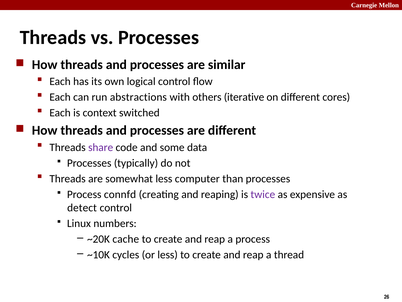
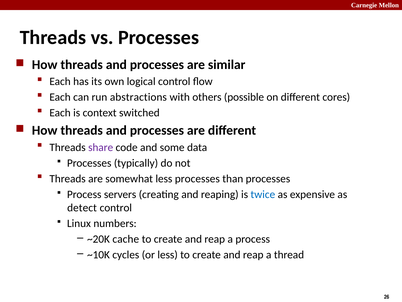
iterative: iterative -> possible (244, 97)
less computer: computer -> processes (197, 178)
connfd: connfd -> servers (120, 194)
twice colour: purple -> blue (263, 194)
